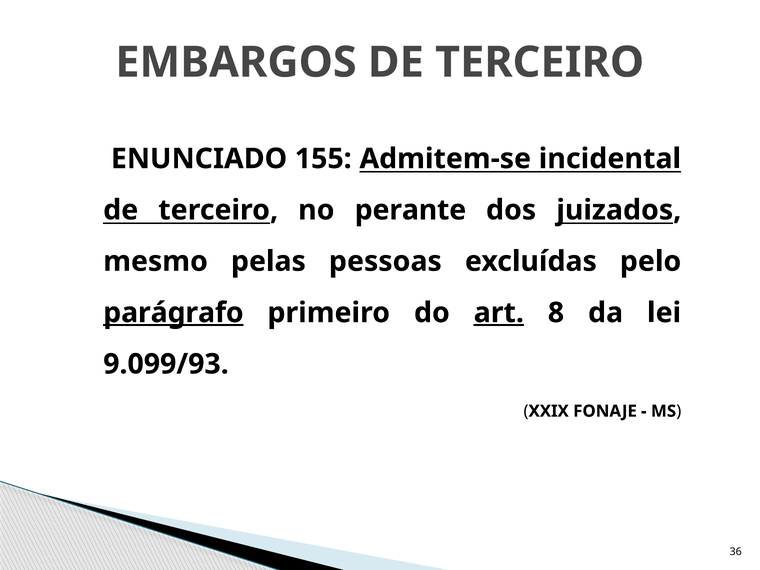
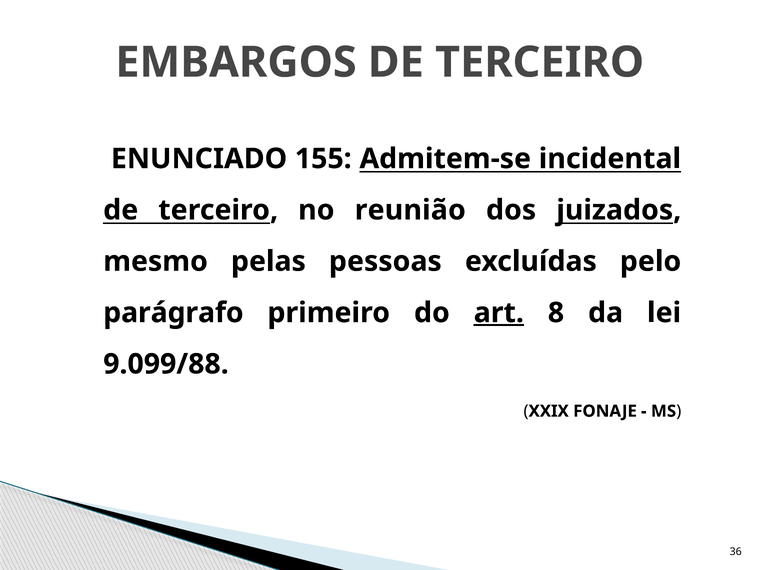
perante: perante -> reunião (410, 210)
parágrafo underline: present -> none (173, 313)
9.099/93: 9.099/93 -> 9.099/88 (166, 364)
